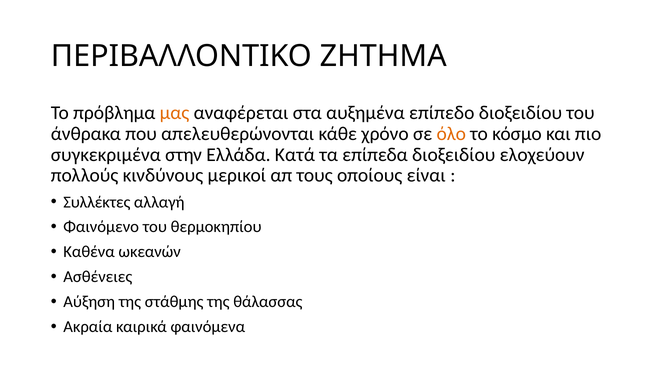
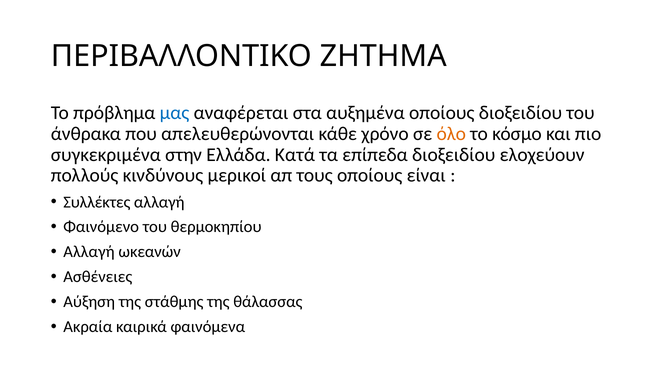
μας colour: orange -> blue (175, 113)
αυξημένα επίπεδο: επίπεδο -> οποίους (442, 113)
Καθένα: Καθένα -> Αλλαγή (89, 252)
